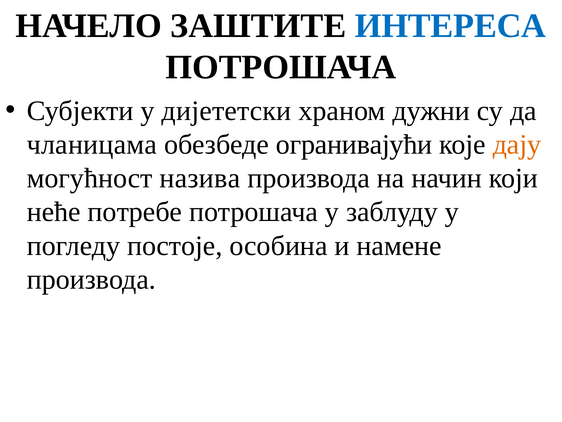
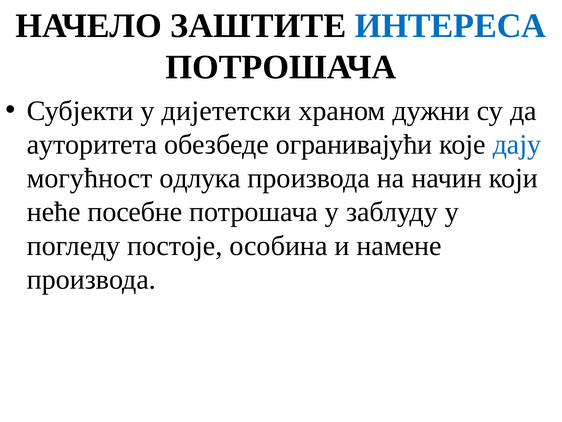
чланицама: чланицама -> ауторитета (92, 144)
дају colour: orange -> blue (517, 144)
назива: назива -> одлука (200, 178)
потребе: потребе -> посебне (135, 212)
